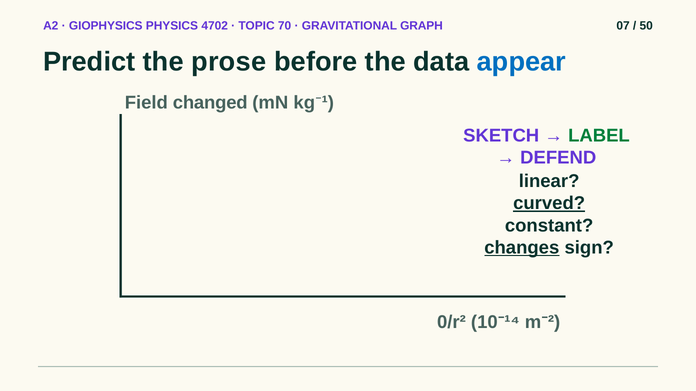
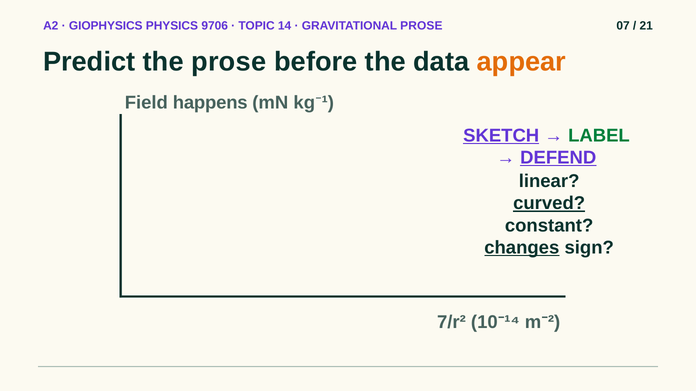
4702: 4702 -> 9706 (215, 26)
70: 70 -> 14 (285, 26)
GRAVITATIONAL GRAPH: GRAPH -> PROSE (421, 26)
50: 50 -> 21 (646, 26)
appear colour: blue -> orange (521, 62)
changed: changed -> happens (210, 103)
SKETCH underline: none -> present (501, 136)
DEFEND underline: none -> present (558, 158)
0/r²: 0/r² -> 7/r² (451, 323)
